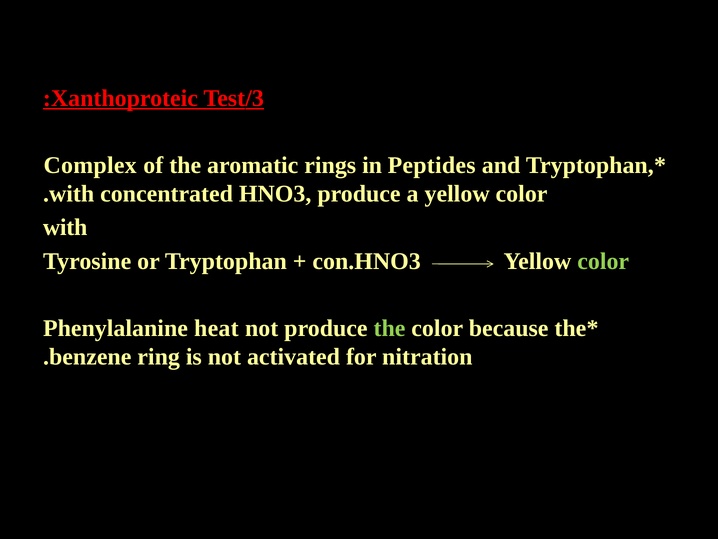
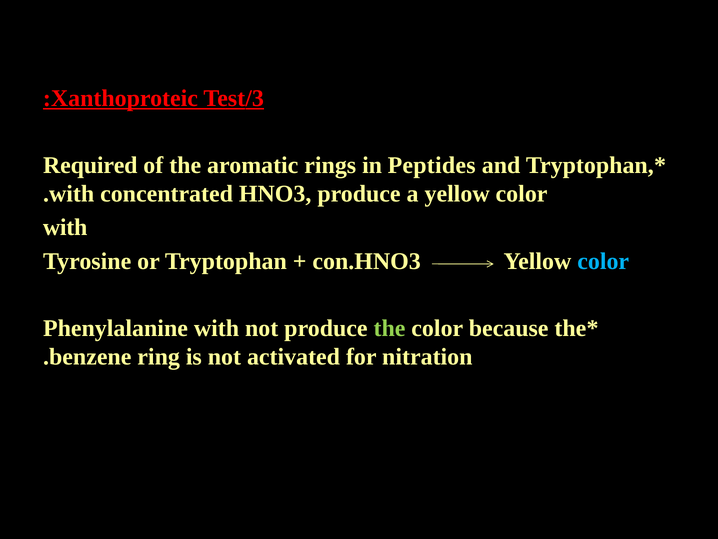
Complex: Complex -> Required (90, 165)
color colour: light green -> light blue (603, 261)
Phenylalanine heat: heat -> with (216, 328)
